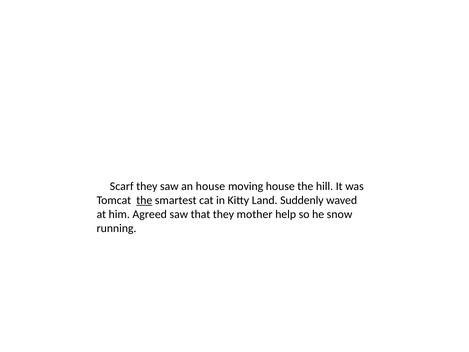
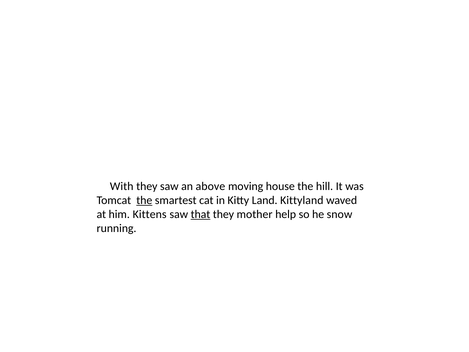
Scarf: Scarf -> With (122, 186)
an house: house -> above (210, 186)
Suddenly: Suddenly -> Kittyland (302, 200)
Agreed: Agreed -> Kittens (150, 214)
that underline: none -> present (200, 214)
